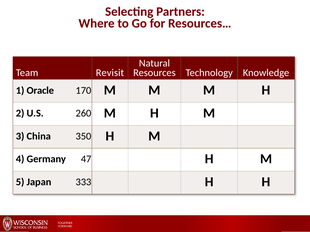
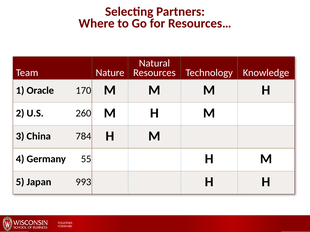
Revisit: Revisit -> Nature (110, 73)
350: 350 -> 784 (83, 136)
47: 47 -> 55 (86, 159)
333: 333 -> 993 (83, 182)
